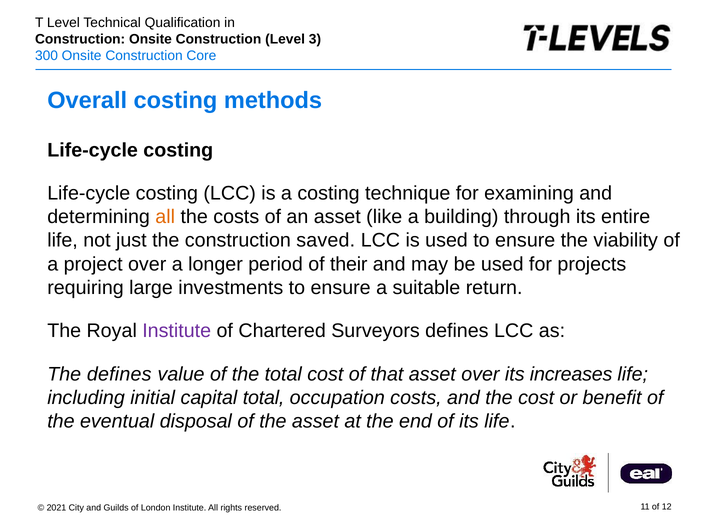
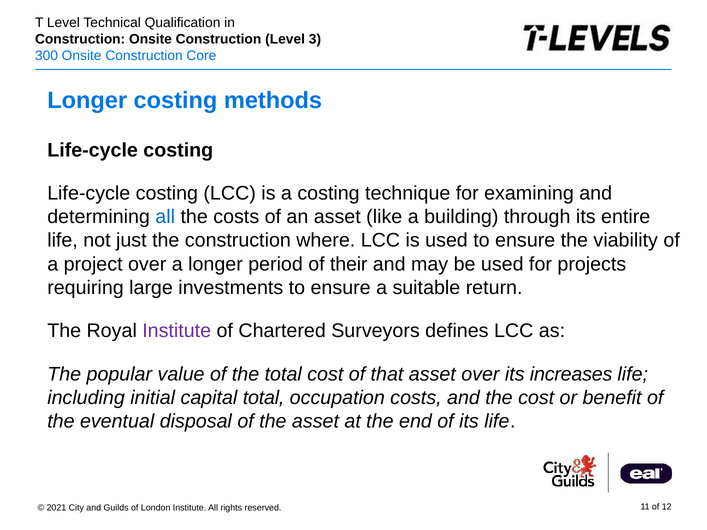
Overall: Overall -> Longer (87, 100)
all colour: orange -> blue (165, 217)
saved: saved -> where (326, 241)
The defines: defines -> popular (119, 374)
